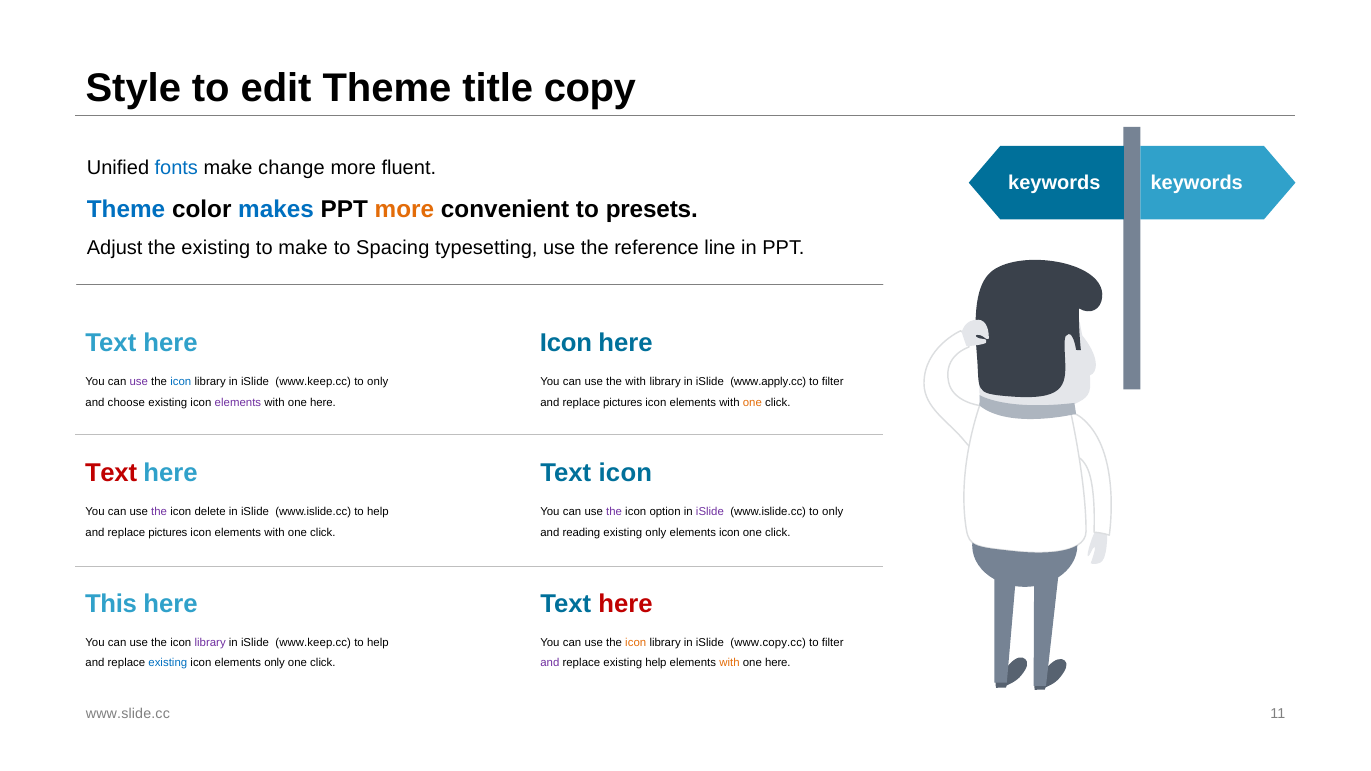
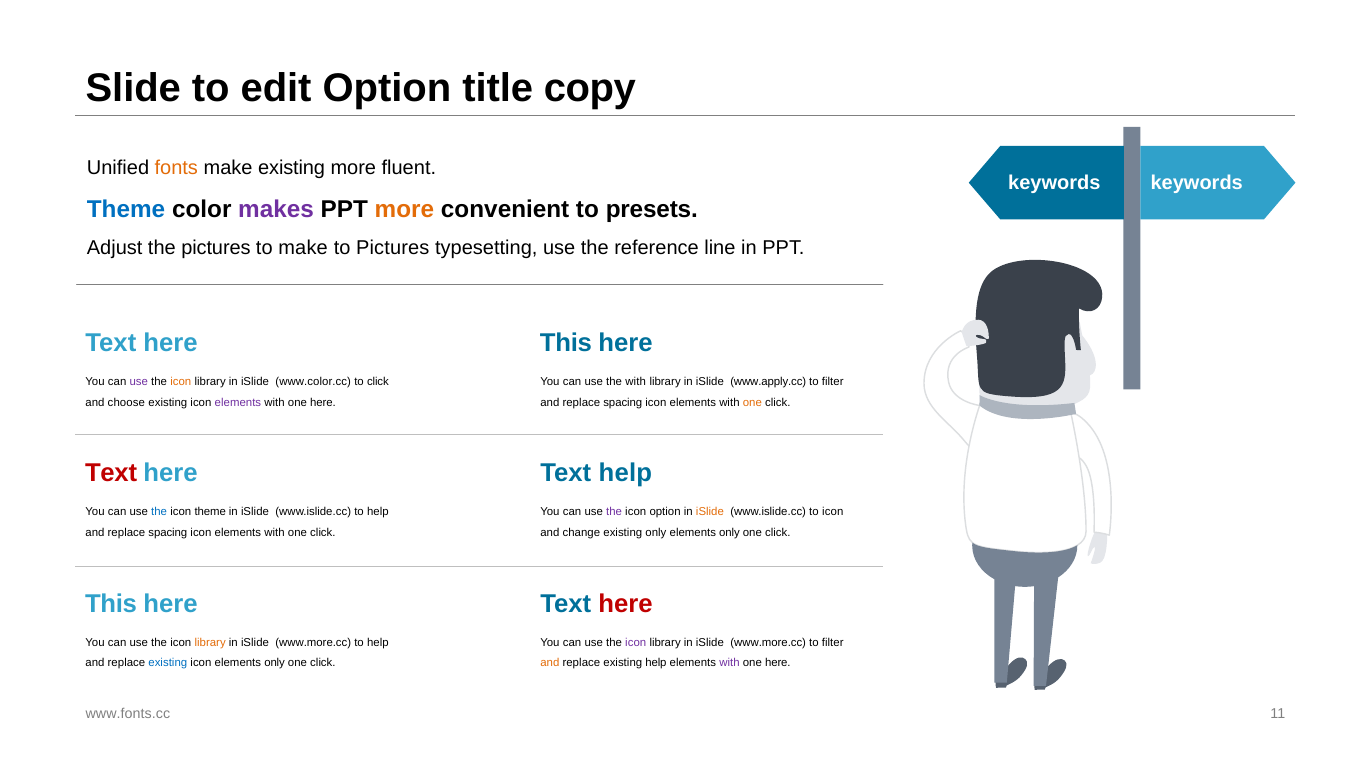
Style: Style -> Slide (133, 89)
edit Theme: Theme -> Option (387, 89)
fonts colour: blue -> orange (176, 168)
make change: change -> existing (292, 168)
makes colour: blue -> purple (276, 210)
the existing: existing -> pictures (216, 248)
to Spacing: Spacing -> Pictures (393, 248)
Icon: Icon -> This (566, 343)
icon colour: blue -> orange (181, 382)
www.keep.cc: www.keep.cc -> www.color.cc (313, 382)
only: only -> click (378, 382)
pictures: pictures -> spacing (623, 402)
Text icon: icon -> help (625, 474)
the colour: purple -> blue (159, 512)
icon delete: delete -> theme (210, 512)
iSlide colour: purple -> orange (710, 512)
www.islide.cc to only: only -> icon (833, 512)
pictures: pictures -> spacing (168, 533)
reading: reading -> change (581, 533)
icon: icon -> only (730, 533)
library colour: purple -> orange (210, 643)
www.keep.cc: www.keep.cc -> www.more.cc (313, 643)
icon colour: orange -> purple (636, 643)
www.copy.cc: www.copy.cc -> www.more.cc (768, 643)
and colour: purple -> orange (550, 663)
with colour: orange -> purple (729, 663)
www.slide.cc: www.slide.cc -> www.fonts.cc (128, 714)
